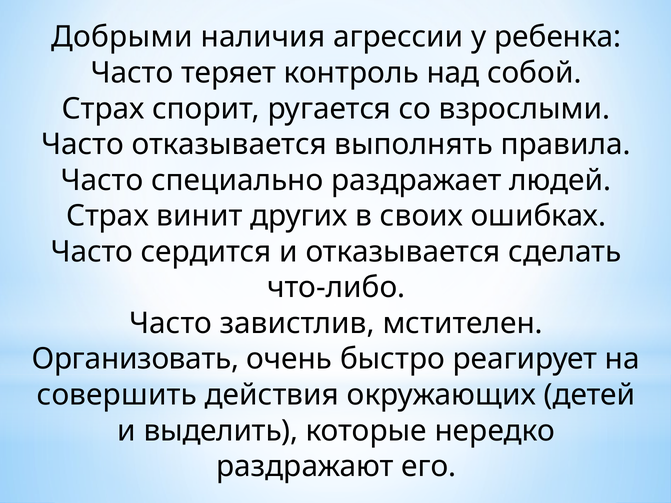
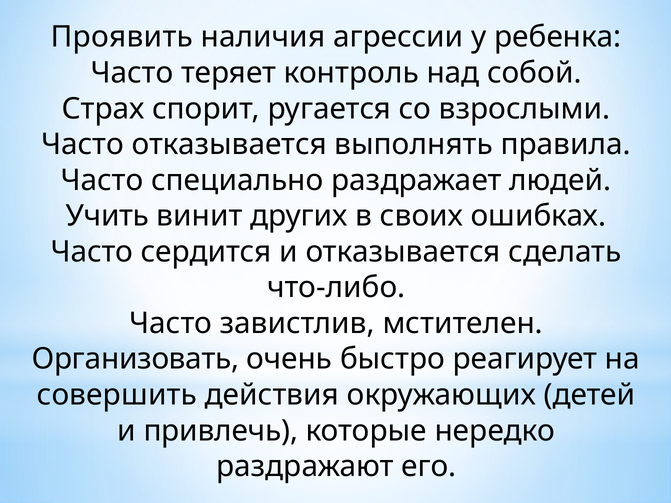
Добрыми: Добрыми -> Проявить (122, 37)
Страх: Страх -> Учить (108, 216)
выделить: выделить -> привлечь (221, 431)
